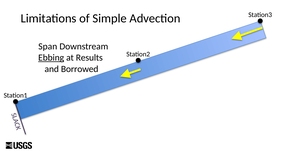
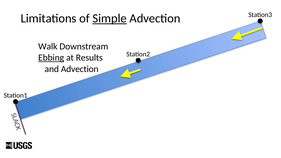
Simple underline: none -> present (110, 18)
Span: Span -> Walk (48, 46)
and Borrowed: Borrowed -> Advection (80, 69)
